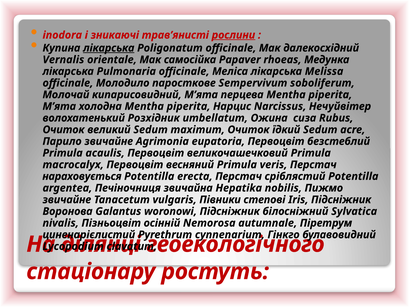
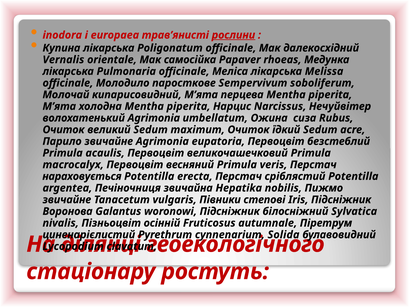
зникаючі: зникаючі -> europaea (115, 35)
лікарська underline: present -> none (109, 48)
волохатенький Розхідник: Розхідник -> Agrimonia (154, 118)
Nemorosa: Nemorosa -> Fruticosus (209, 223)
Гінкго: Гінкго -> Solida (283, 234)
